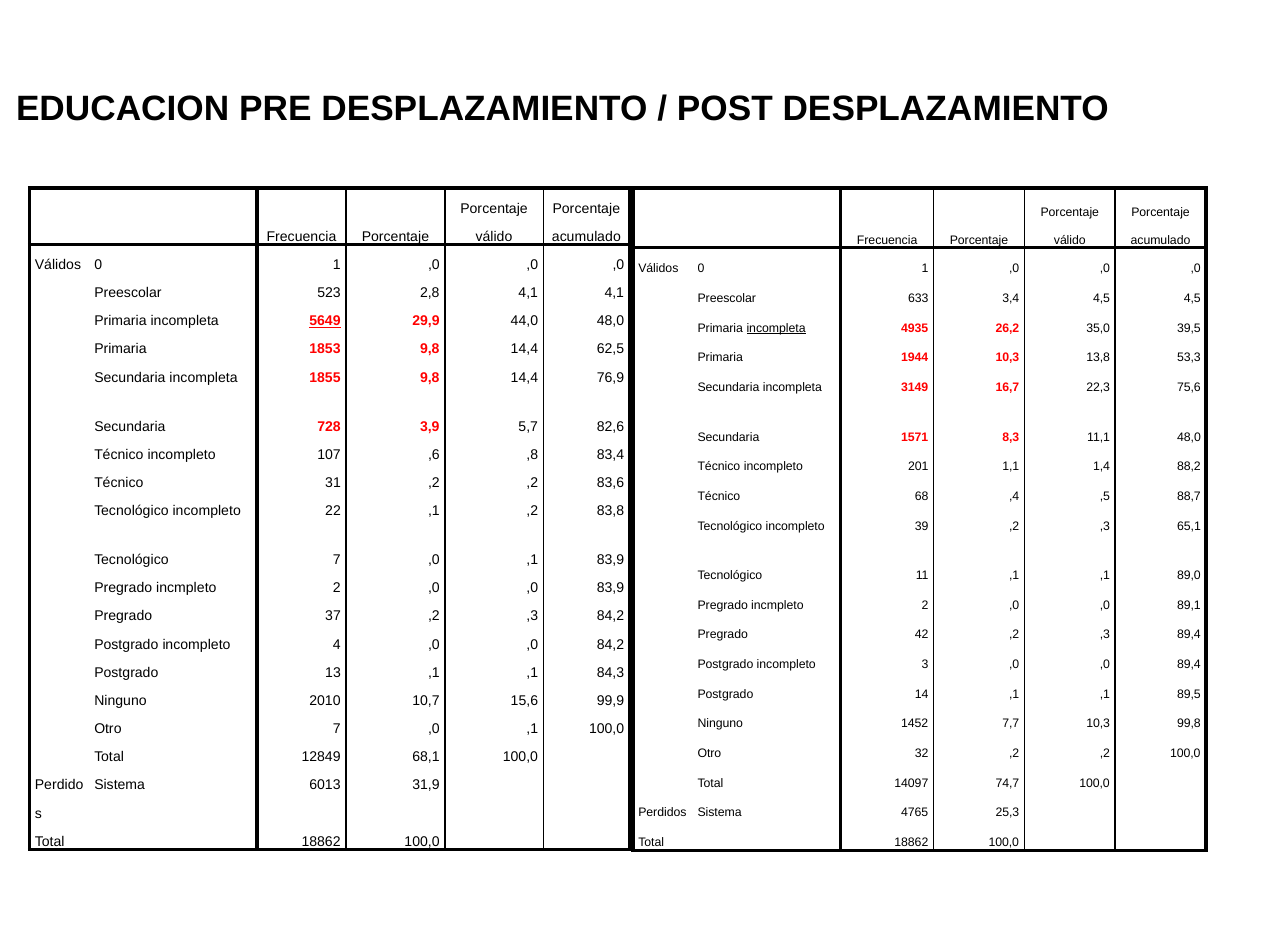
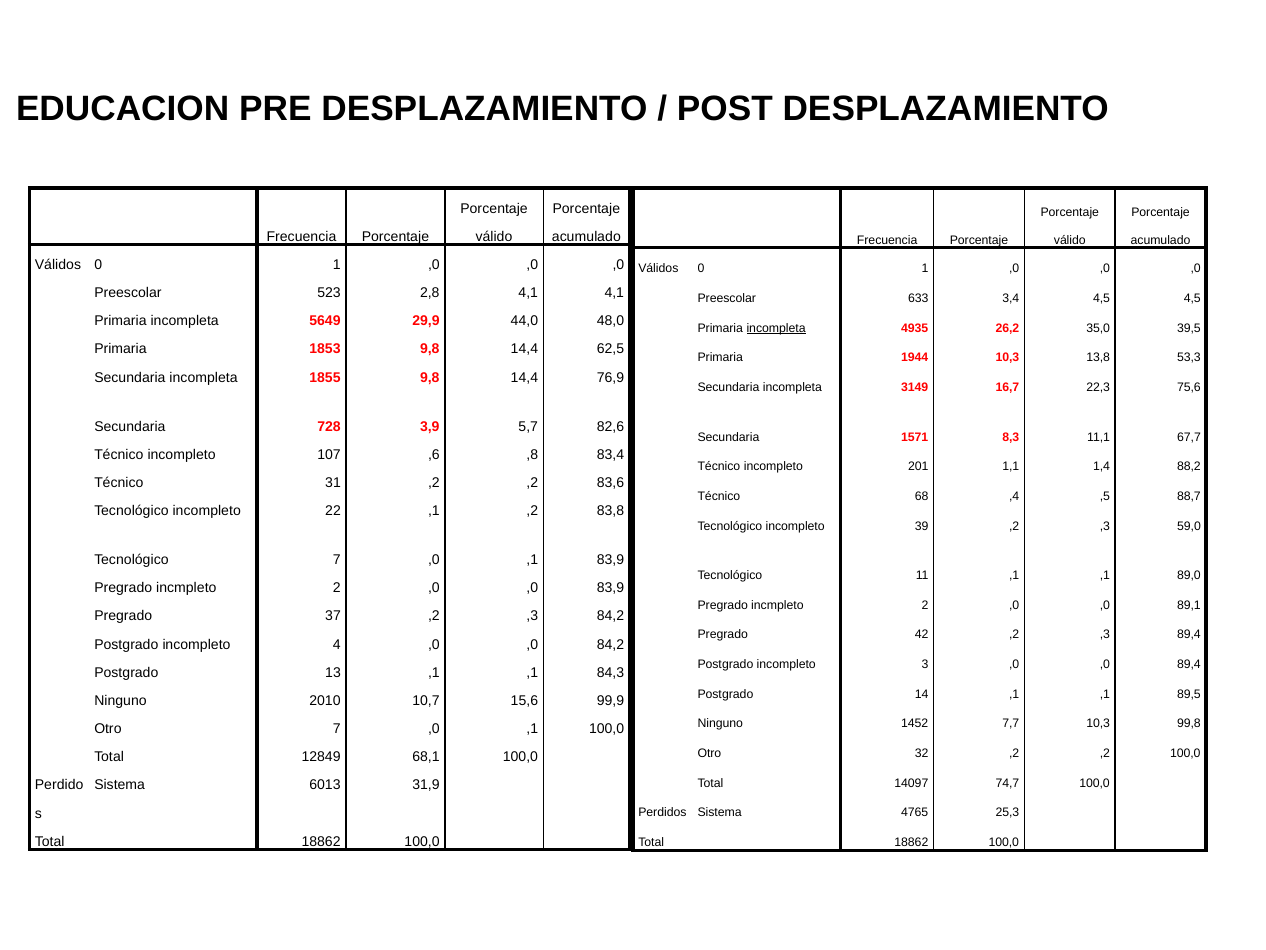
5649 underline: present -> none (325, 321)
11,1 48,0: 48,0 -> 67,7 (1189, 437)
65,1: 65,1 -> 59,0 (1189, 526)
